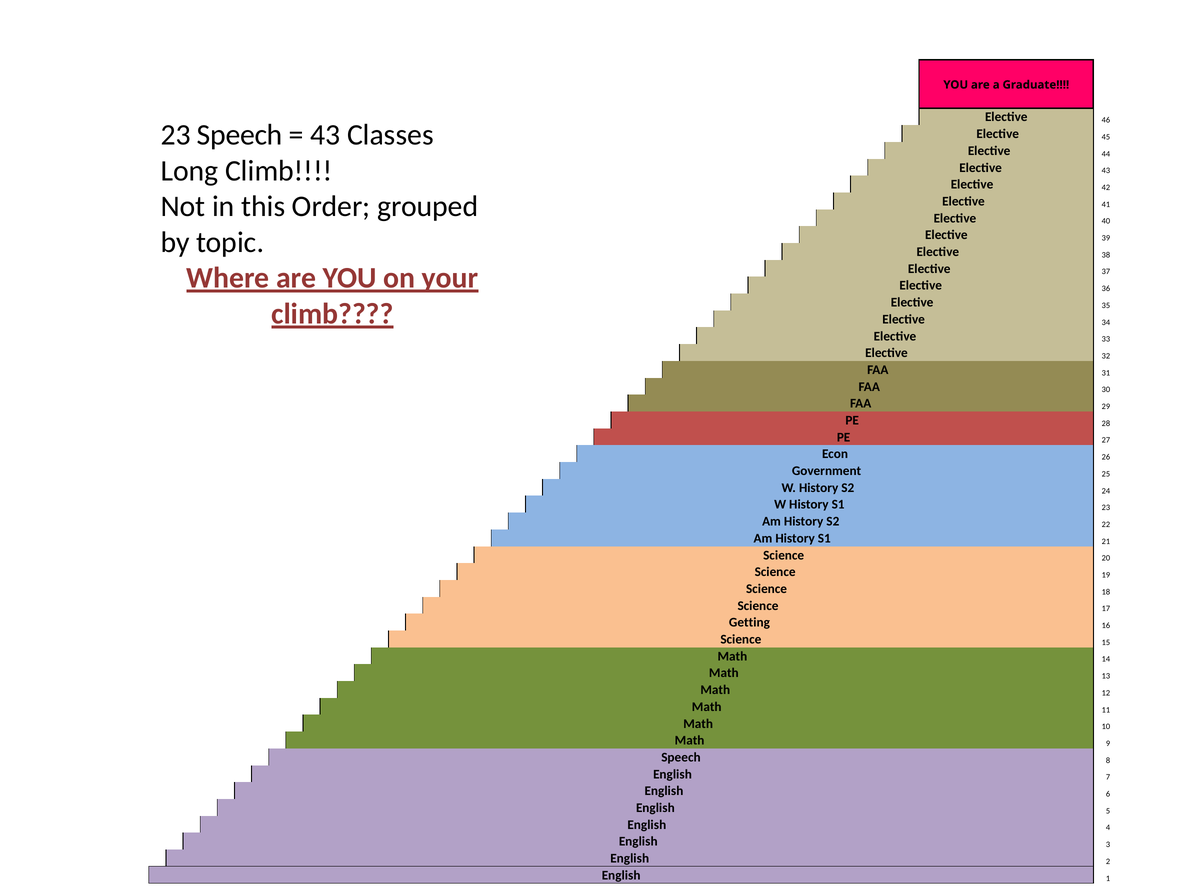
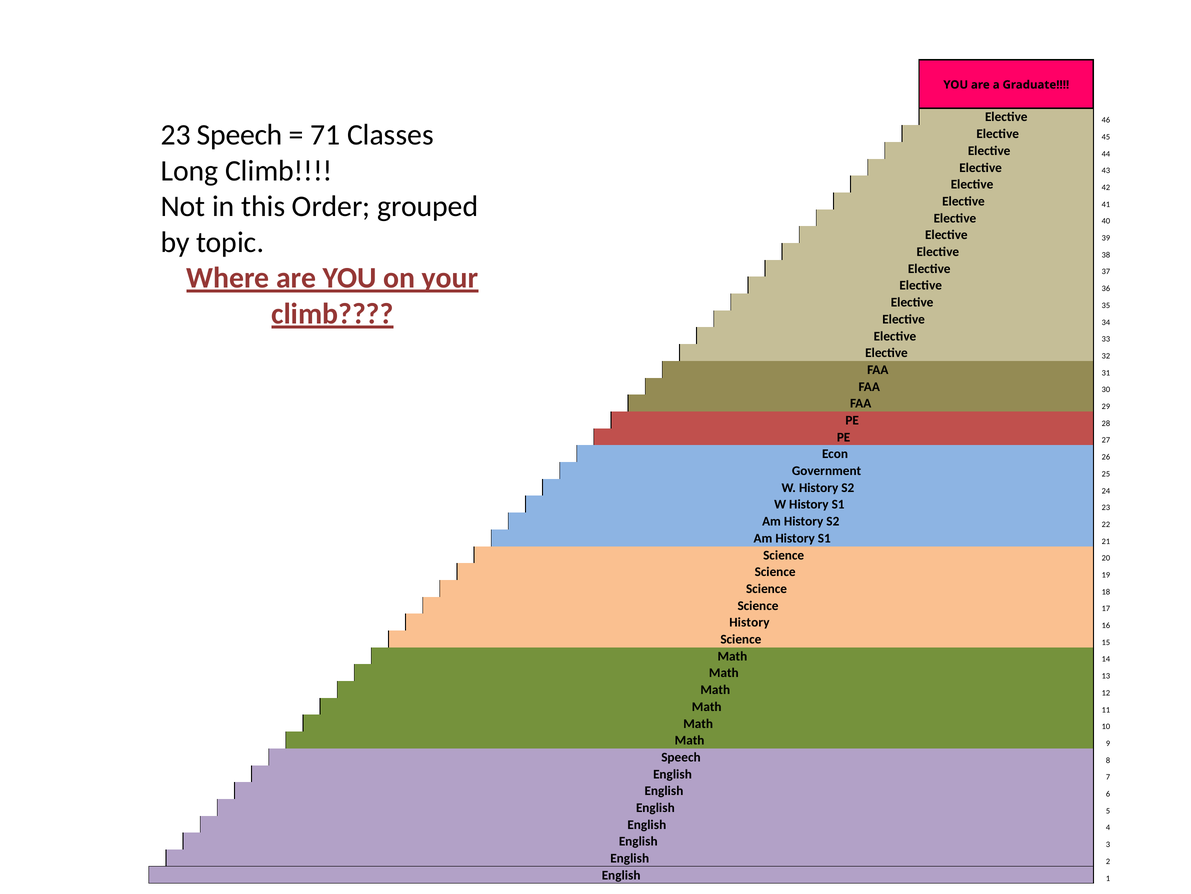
43: 43 -> 71 (325, 135)
Getting: Getting -> History (749, 622)
